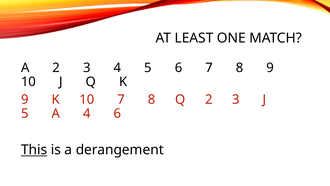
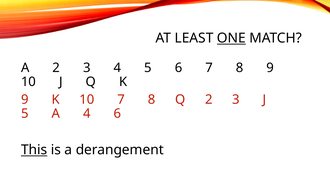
ONE underline: none -> present (231, 38)
